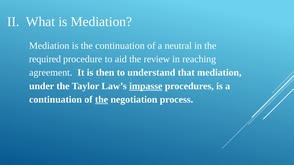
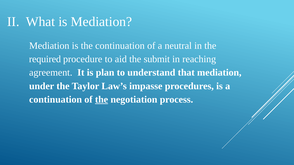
review: review -> submit (157, 59)
then: then -> plan (105, 73)
impasse underline: present -> none (146, 86)
